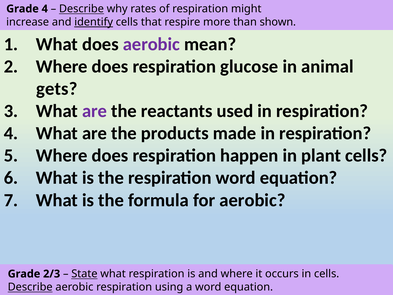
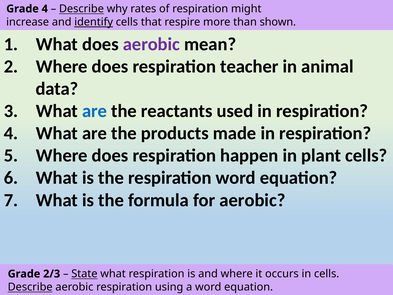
glucose: glucose -> teacher (249, 66)
gets: gets -> data (57, 89)
are colour: purple -> blue (95, 111)
